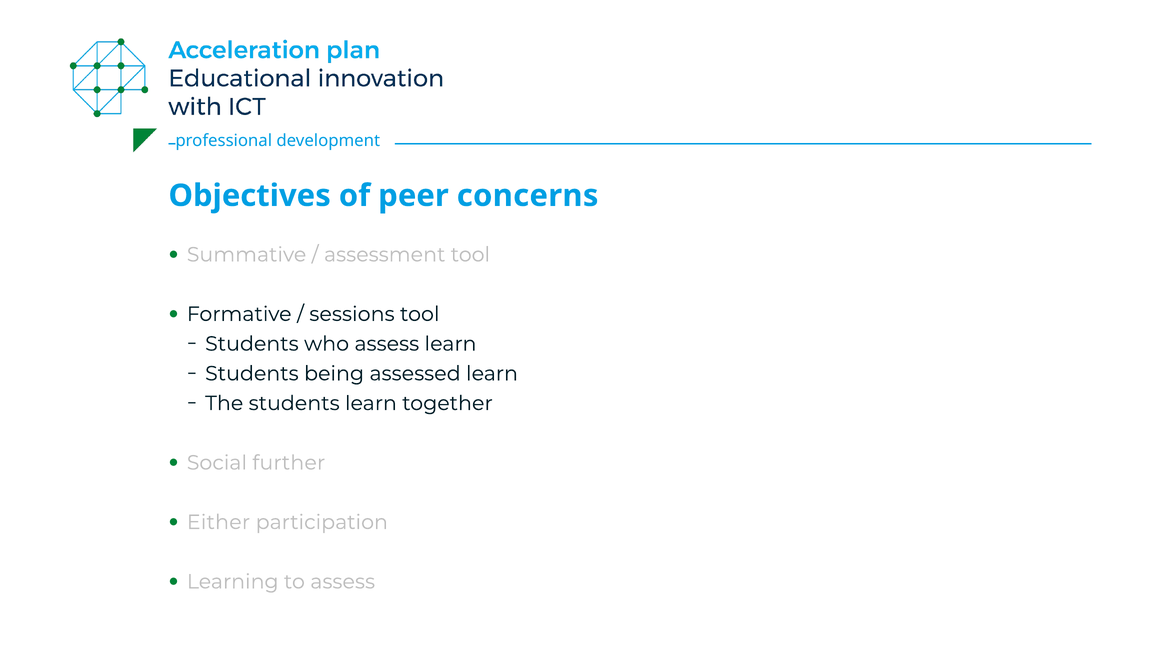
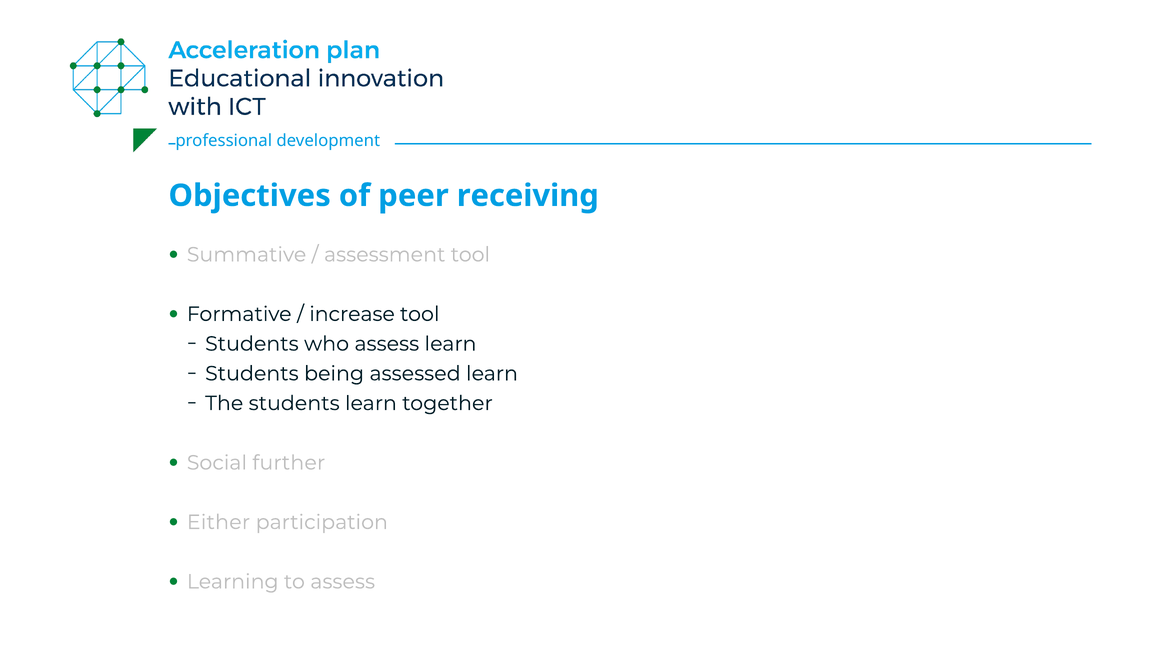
concerns: concerns -> receiving (528, 196)
sessions: sessions -> increase (352, 314)
